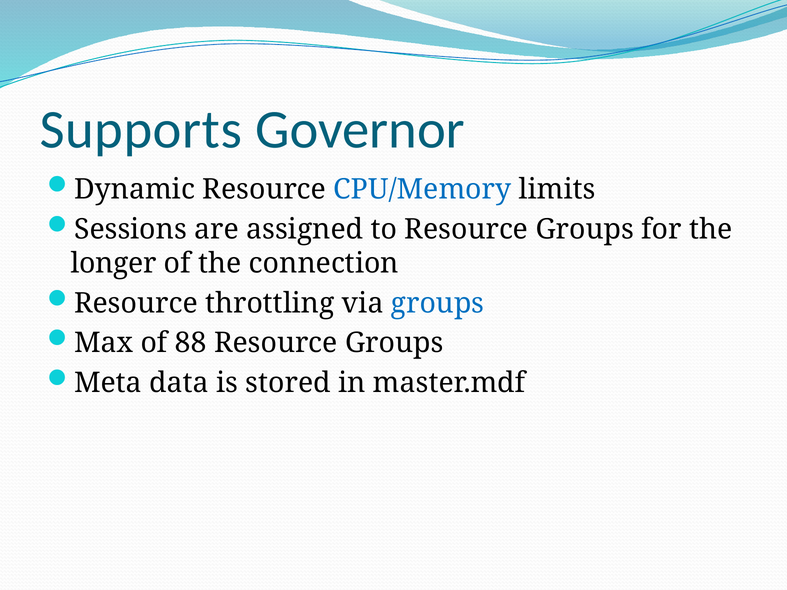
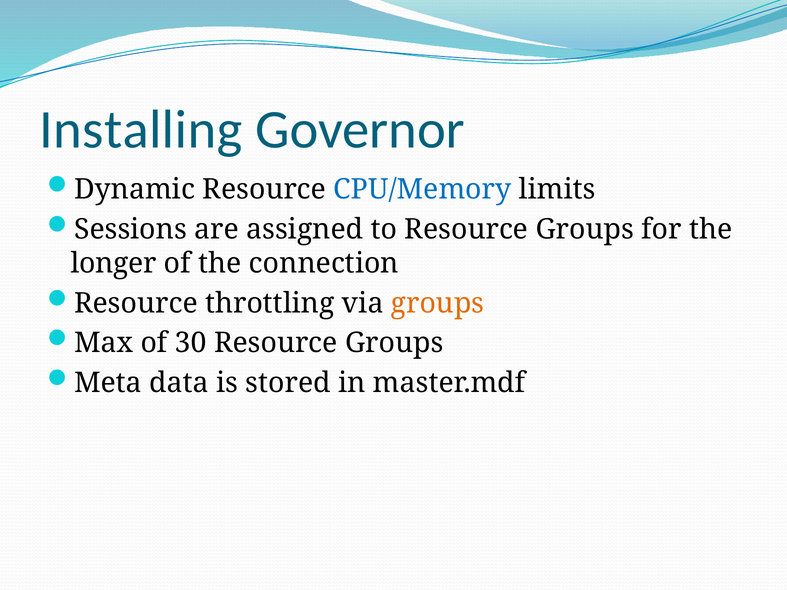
Supports: Supports -> Installing (141, 130)
groups colour: blue -> orange (438, 303)
88: 88 -> 30 (191, 343)
